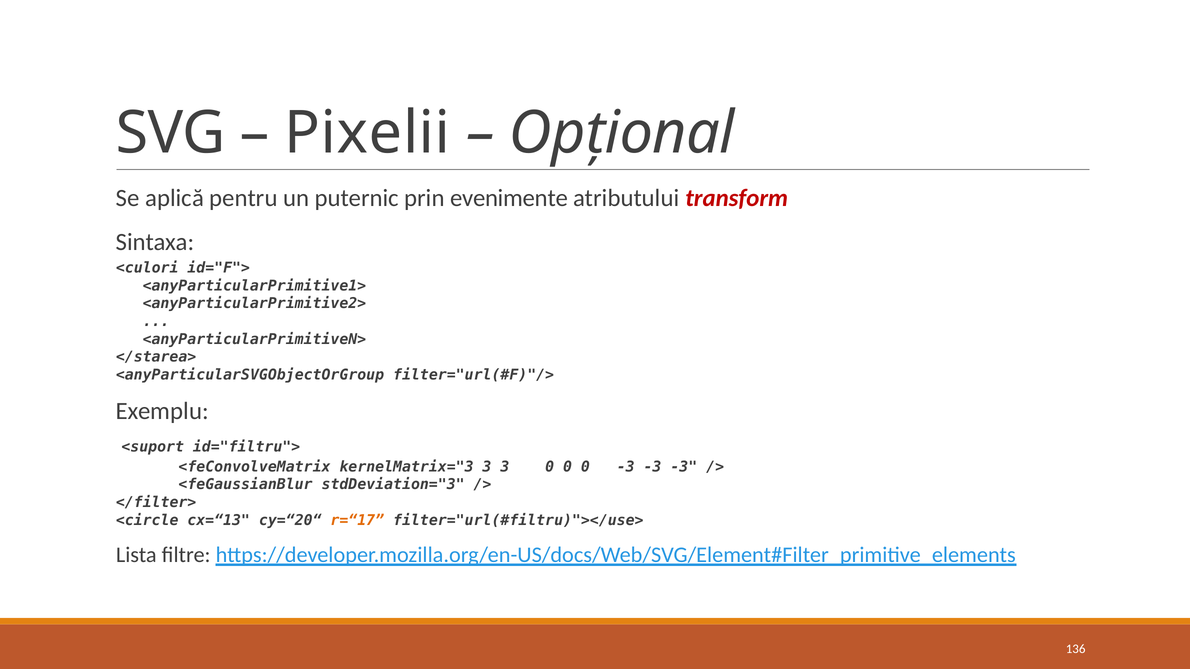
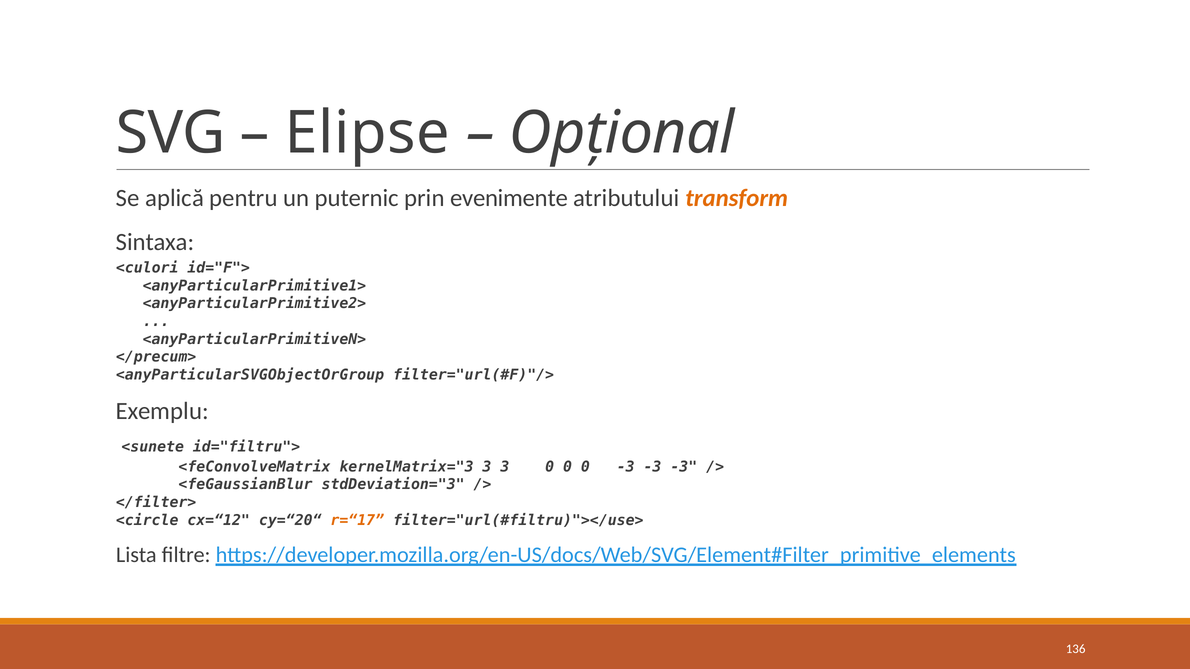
Pixelii: Pixelii -> Elipse (367, 133)
transform colour: red -> orange (737, 198)
</starea>: </starea> -> </precum> (156, 357)
<suport: <suport -> <sunete (153, 447)
cx=“13: cx=“13 -> cx=“12 (219, 520)
